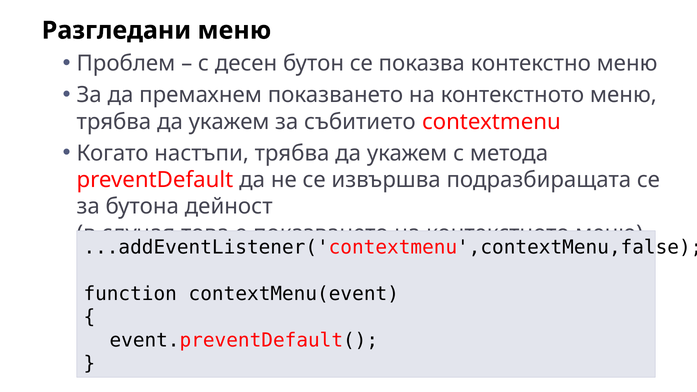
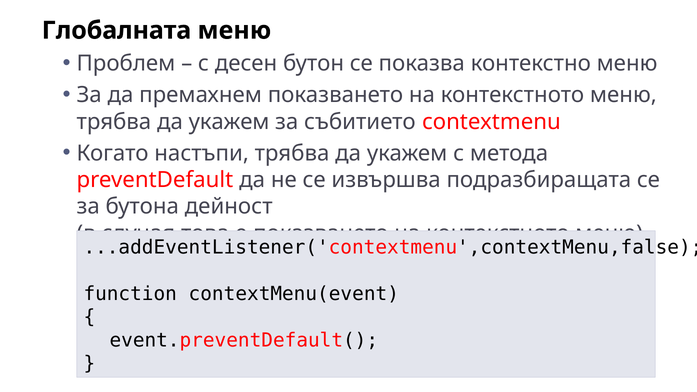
Разгледани: Разгледани -> Глобалната (116, 30)
